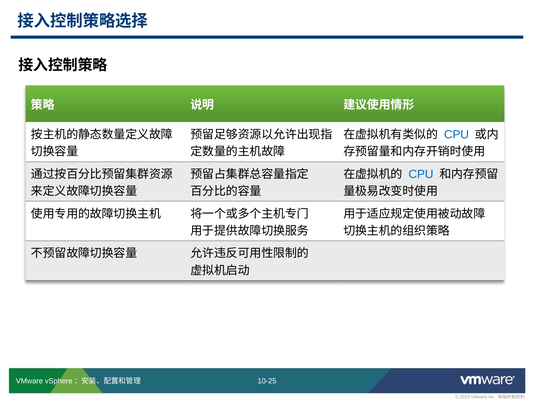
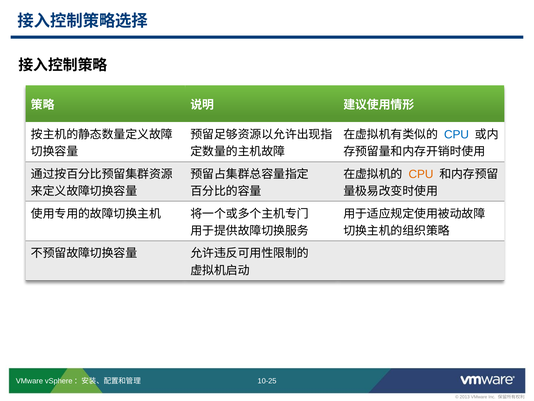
CPU colour: blue -> orange (421, 174)
